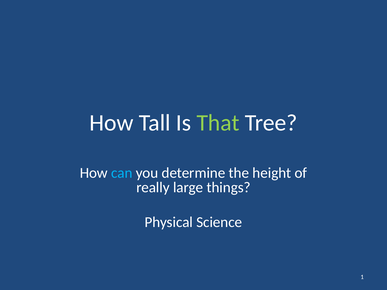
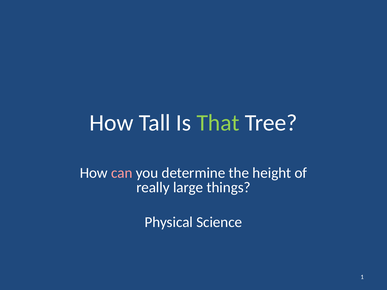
can colour: light blue -> pink (122, 173)
